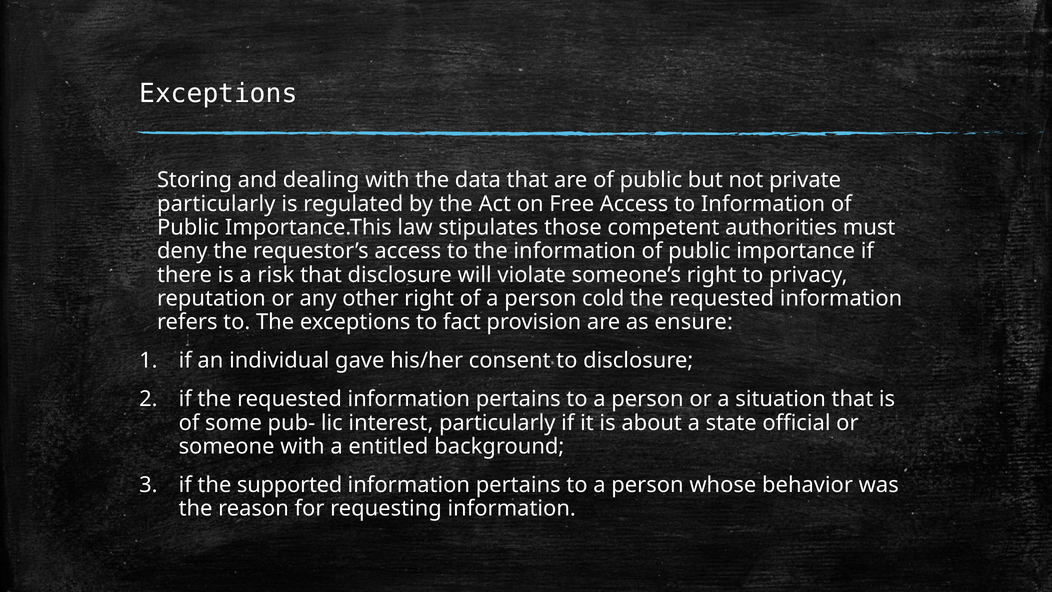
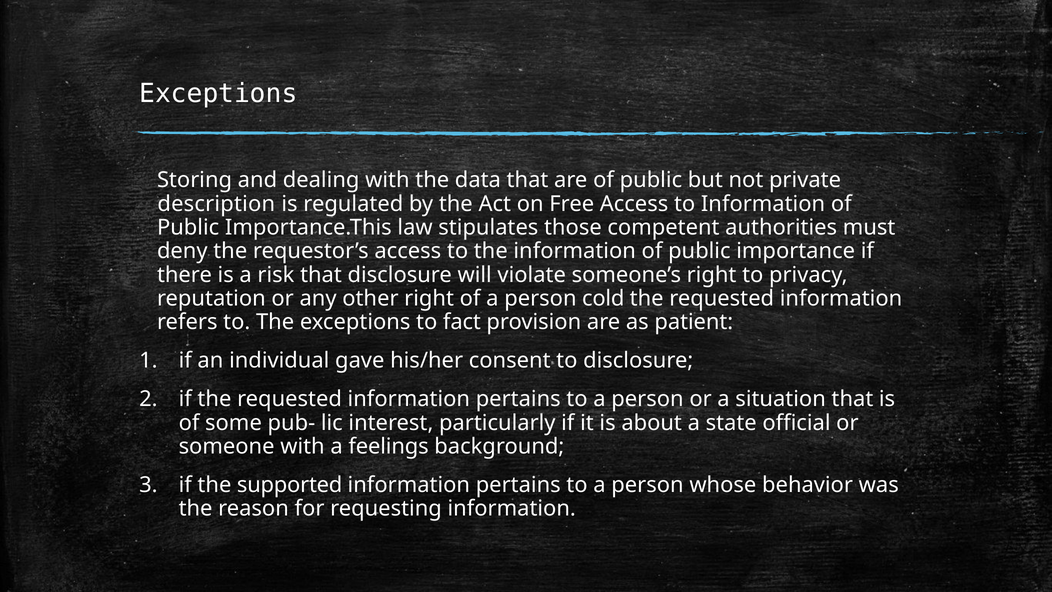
particularly: particularly -> description (216, 204)
ensure: ensure -> patient (694, 322)
entitled: entitled -> feelings (389, 446)
